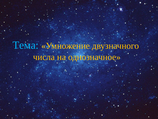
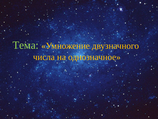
Тема colour: light blue -> light green (26, 45)
